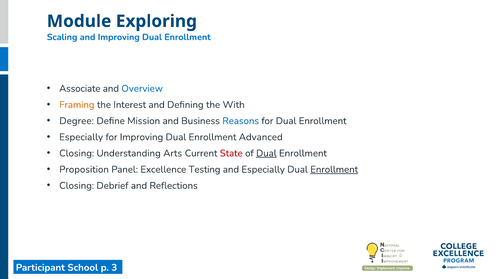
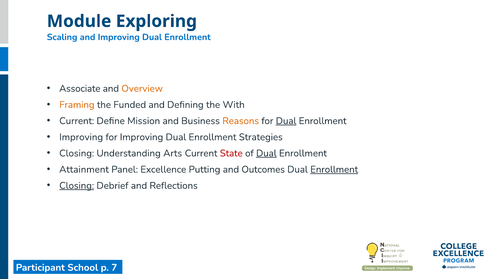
Overview colour: blue -> orange (142, 89)
Interest: Interest -> Funded (130, 105)
Degree: Degree -> Current (77, 121)
Reasons colour: blue -> orange (241, 121)
Dual underline: none -> present (286, 121)
Especially: Especially -> Improving (81, 137)
Advanced: Advanced -> Strategies (261, 137)
Proposition: Proposition -> Attainment (84, 169)
Testing: Testing -> Putting (205, 169)
and Especially: Especially -> Outcomes (263, 169)
Closing underline: none -> present (77, 186)
3: 3 -> 7 (114, 268)
